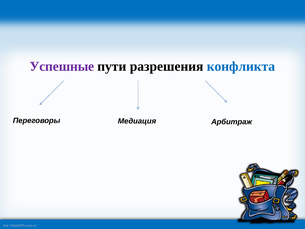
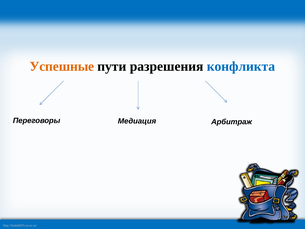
Успешные colour: purple -> orange (62, 66)
